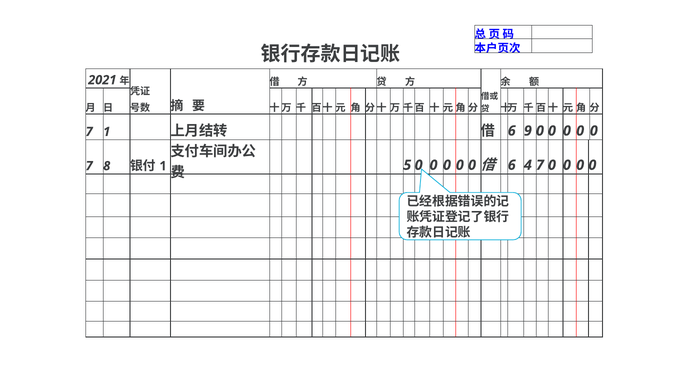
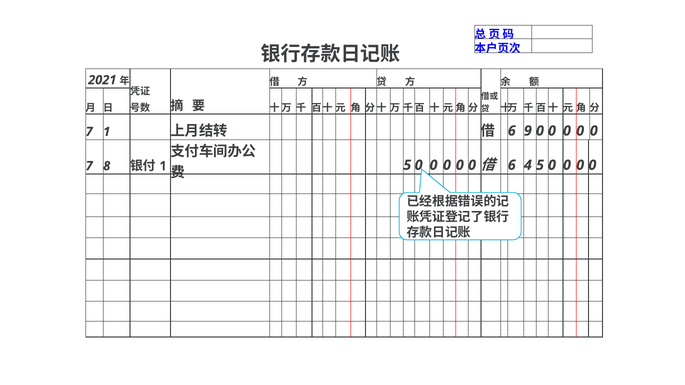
4 7: 7 -> 5 (540, 165)
